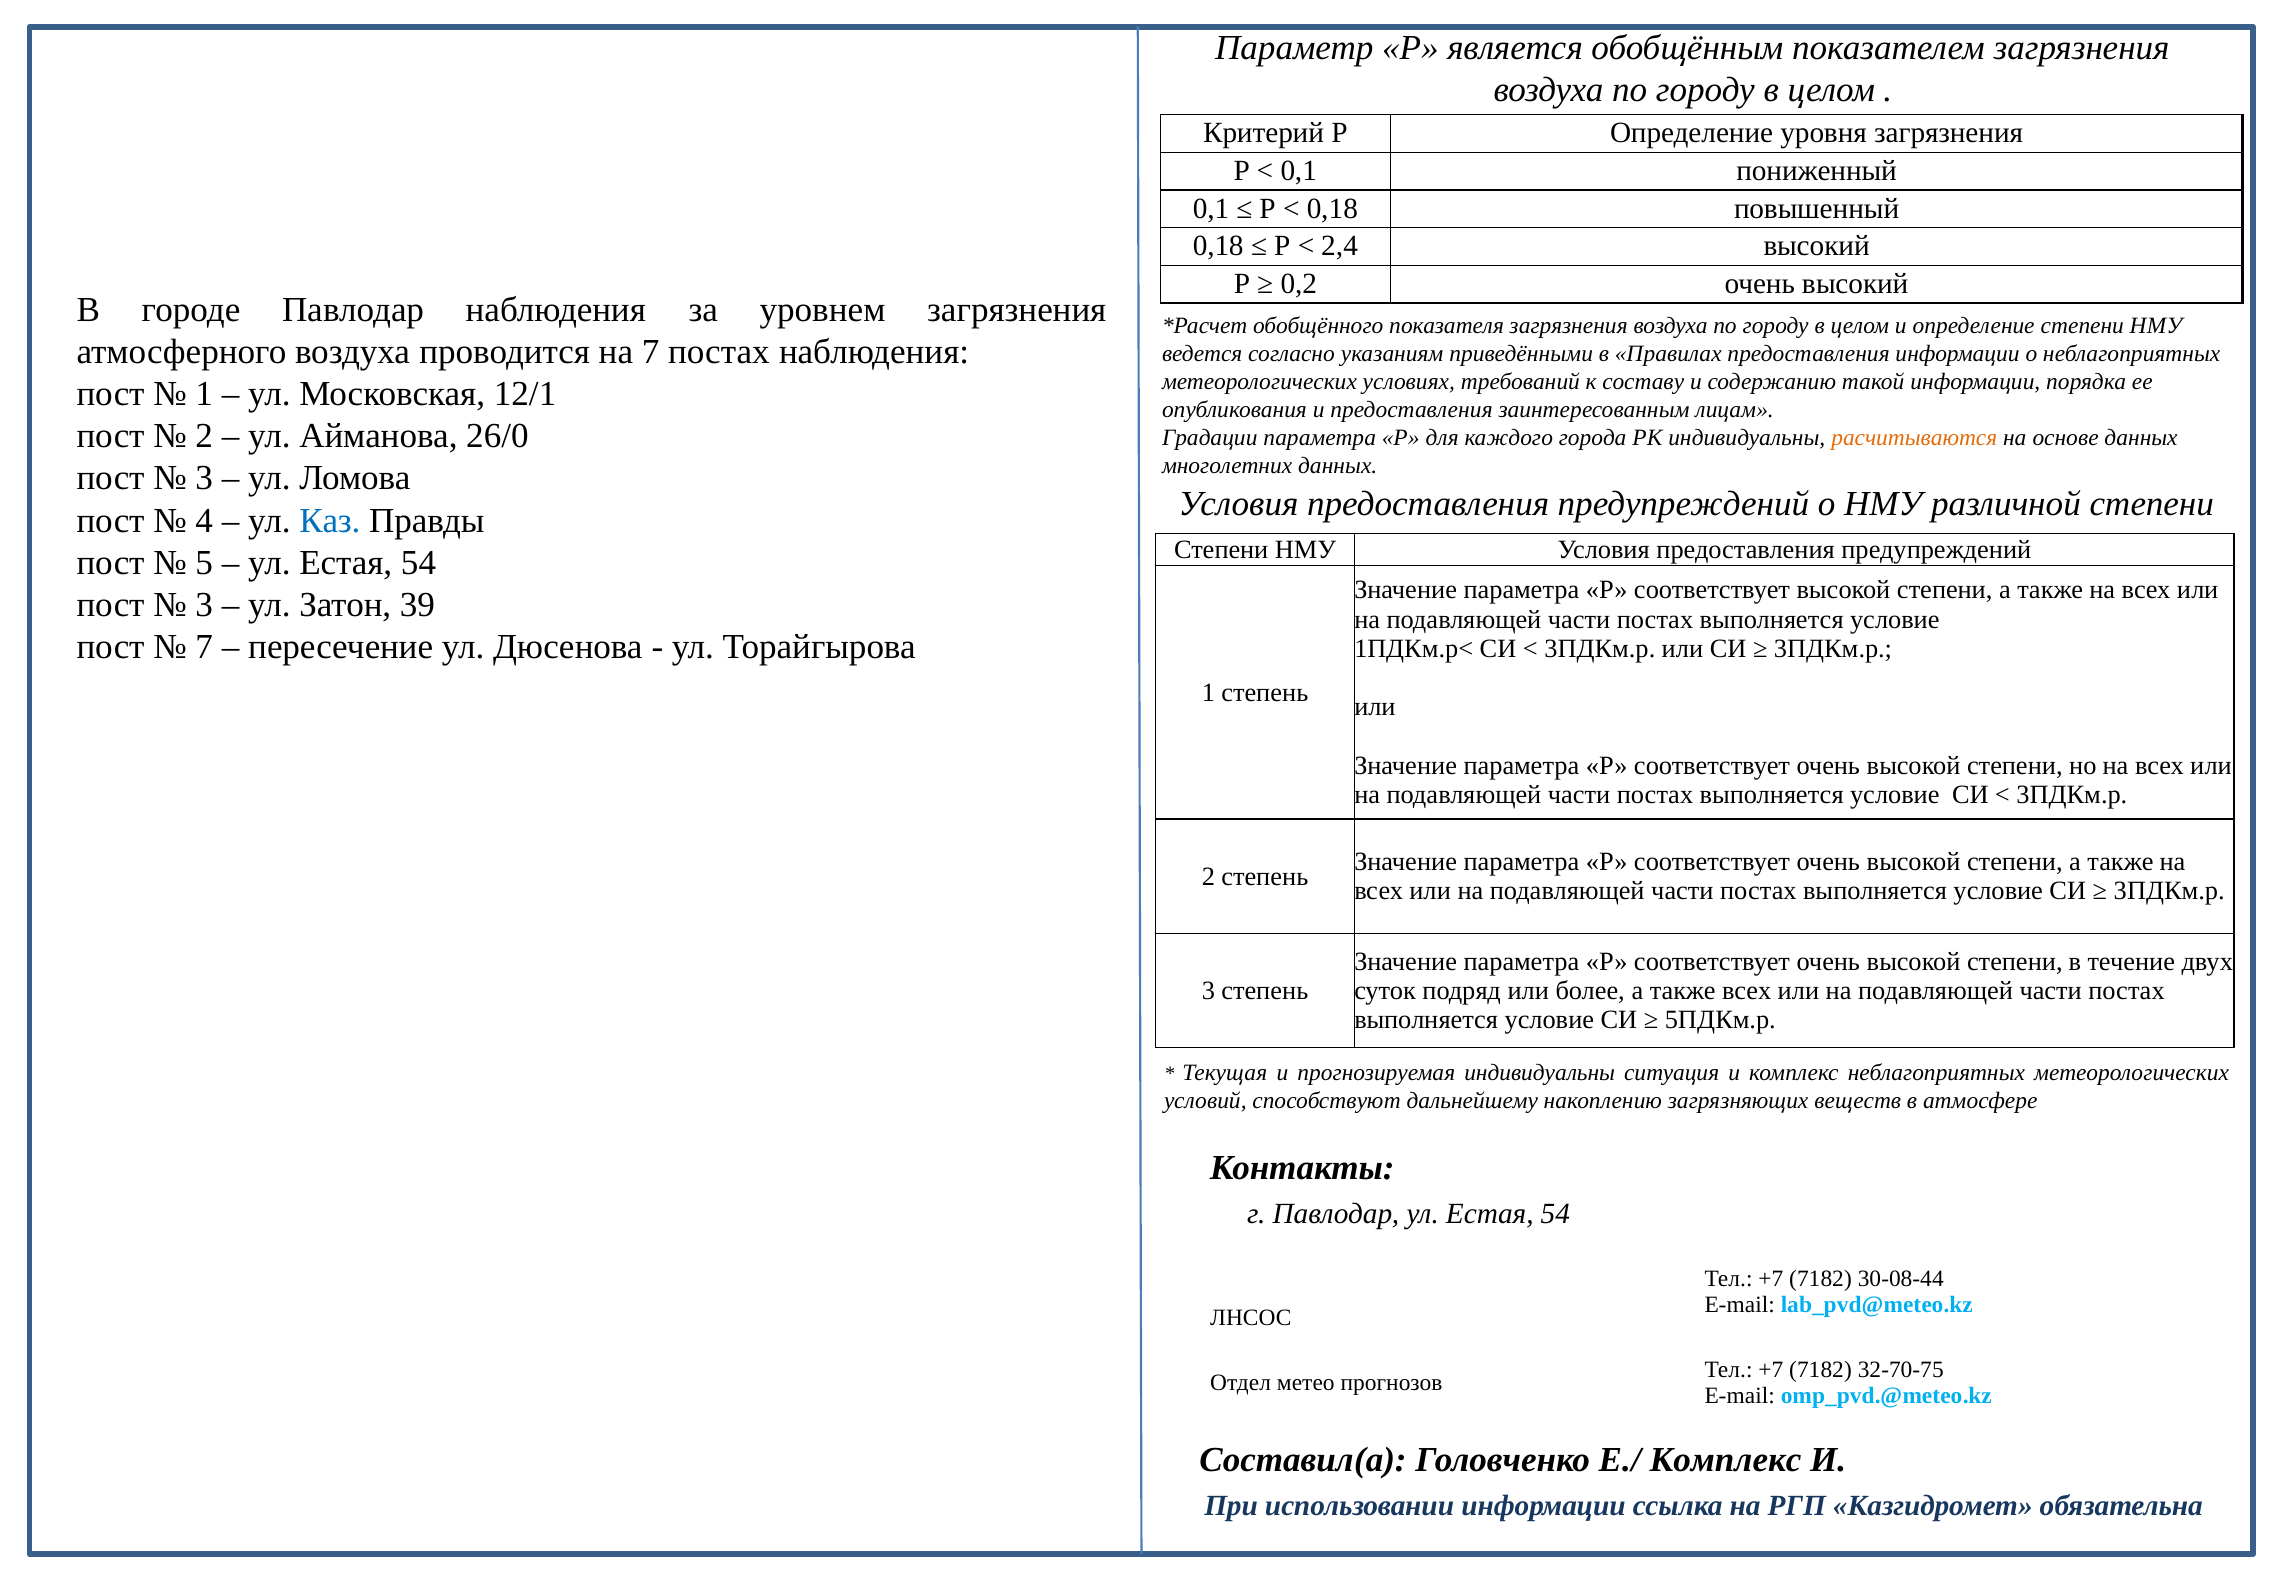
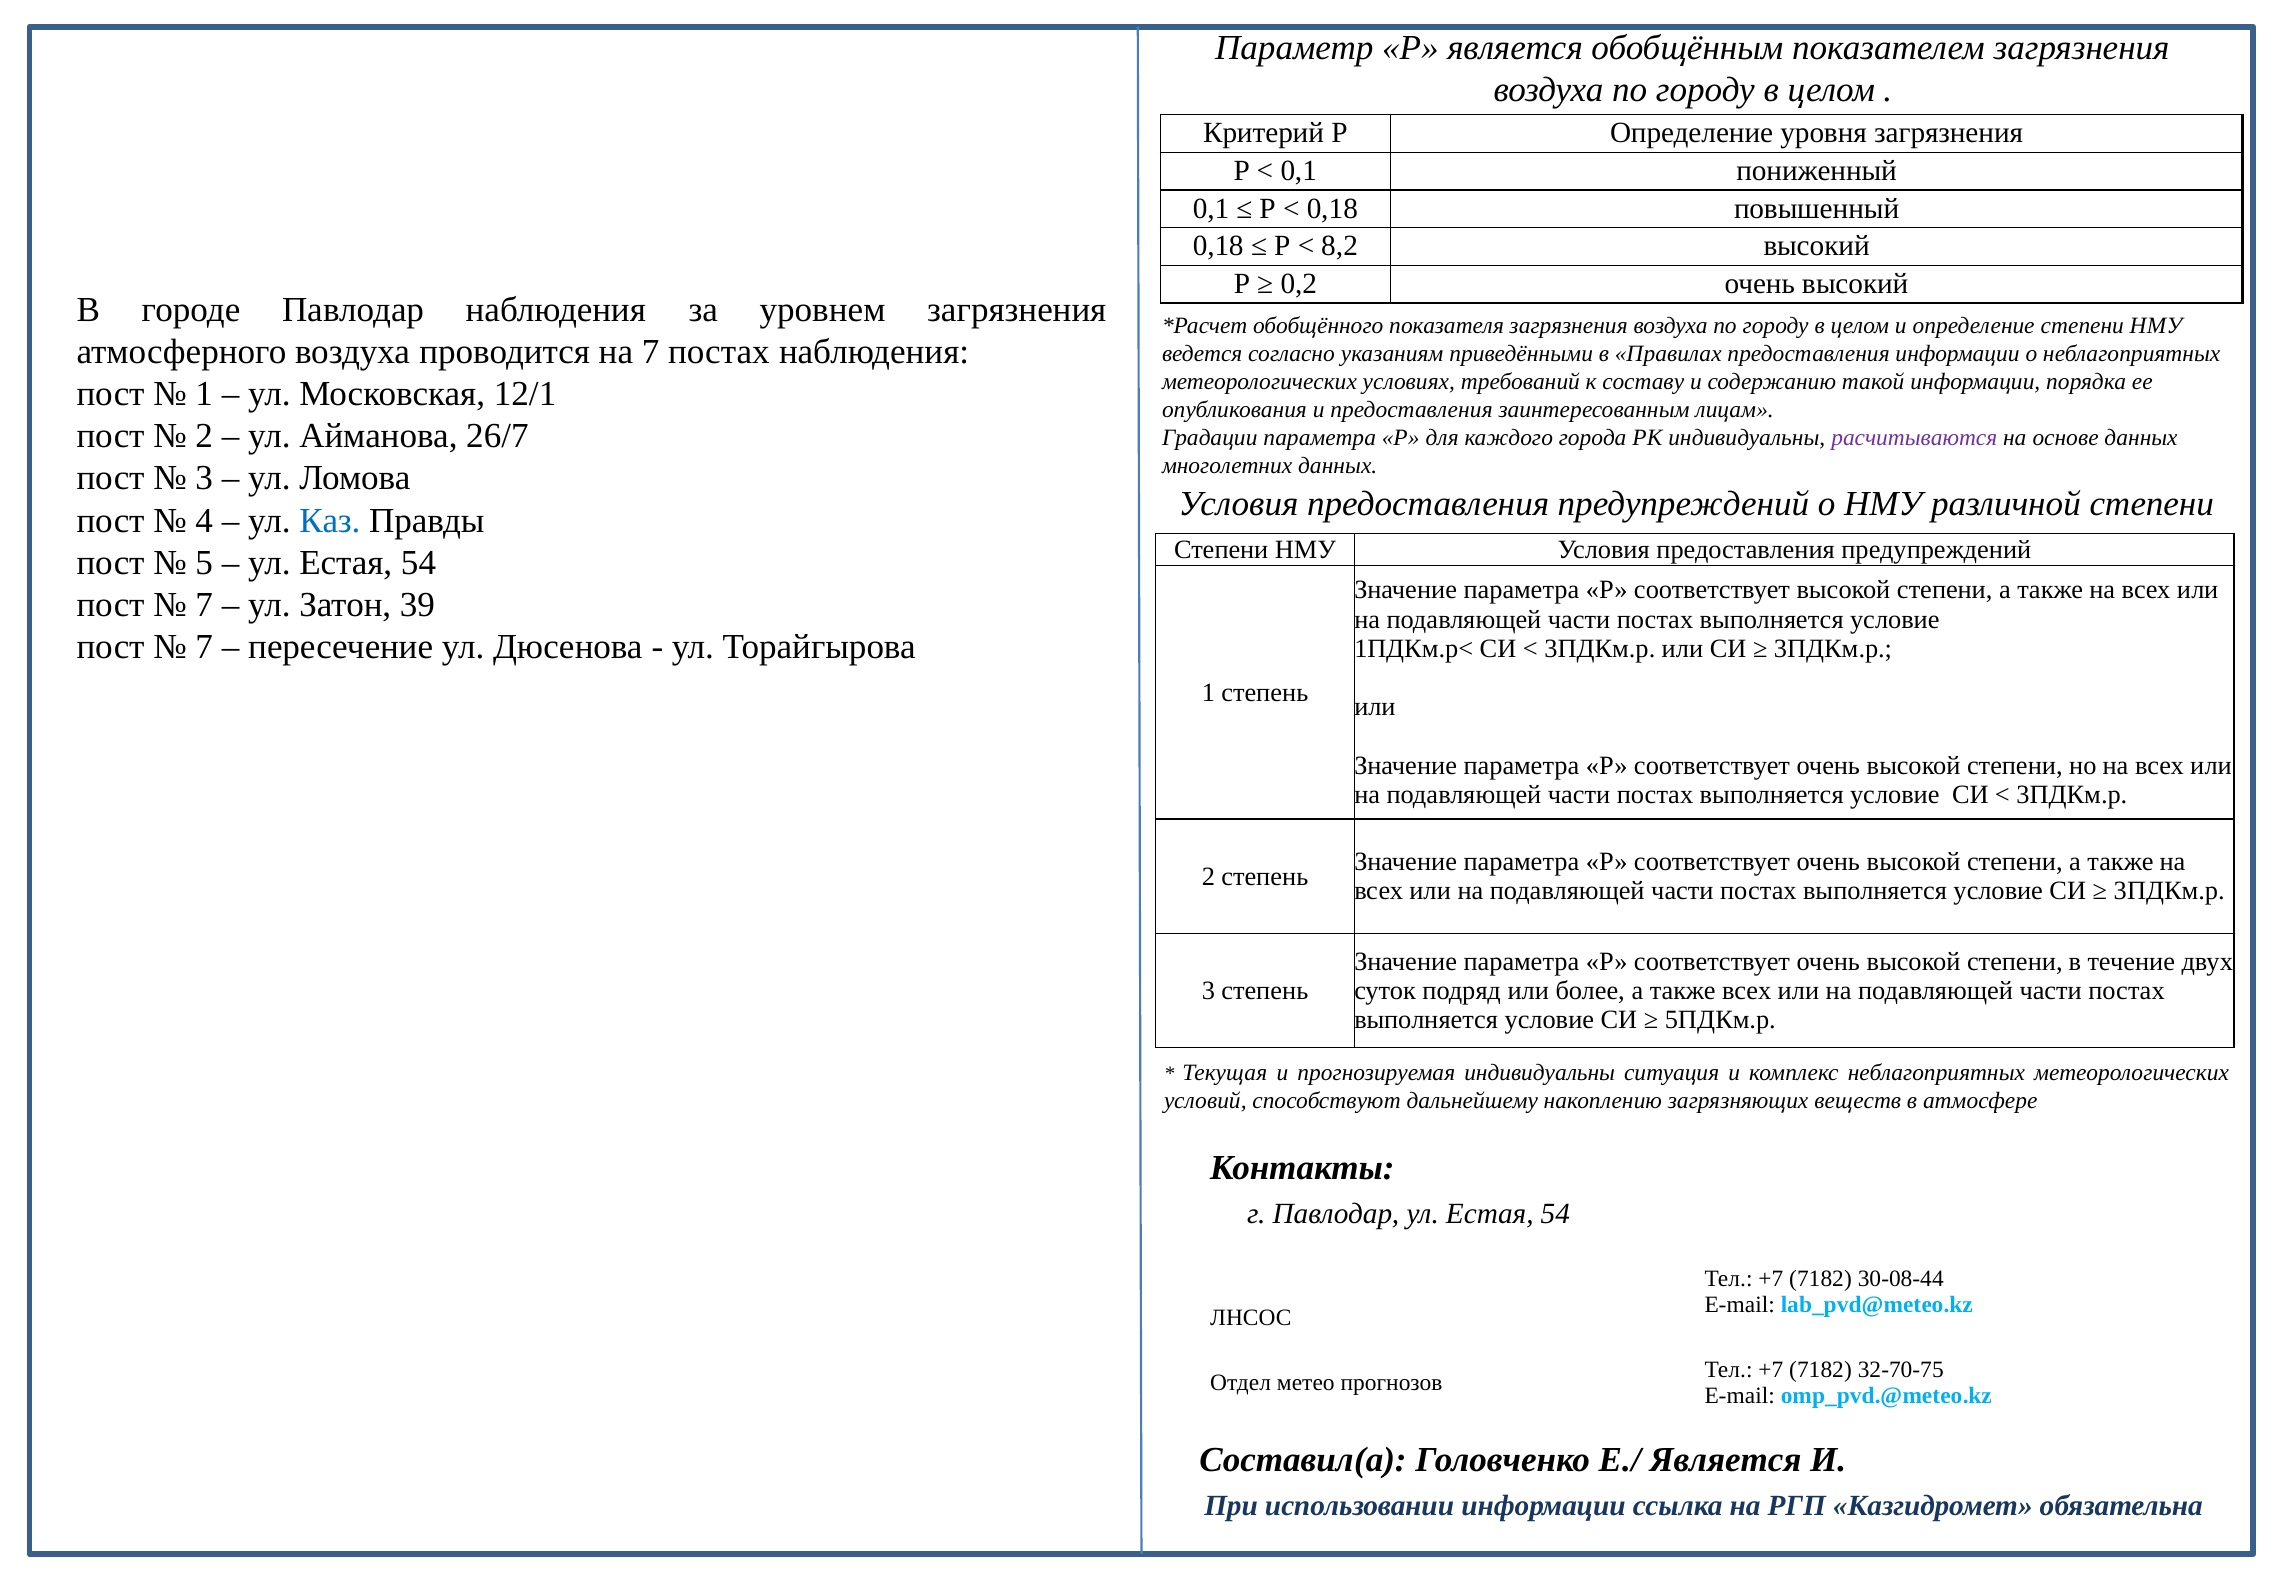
2,4: 2,4 -> 8,2 (1340, 246)
26/0: 26/0 -> 26/7 (497, 436)
расчитываются colour: orange -> purple (1914, 438)
3: 3 -> 7 (204, 605)
Е./ Комплекс: Комплекс -> Является (1726, 1459)
